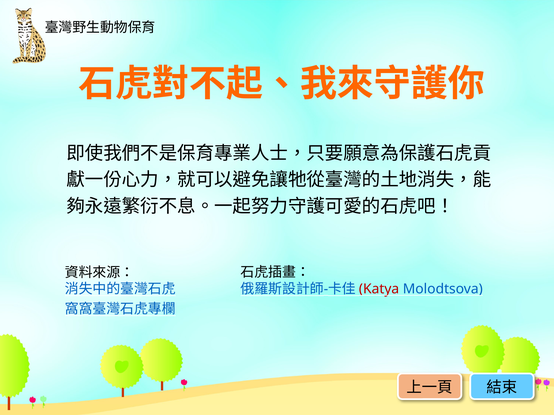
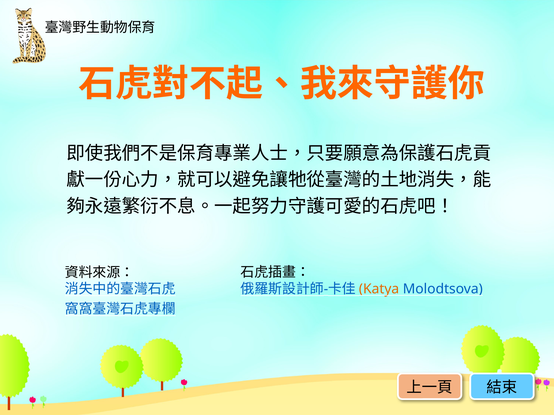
Katya colour: red -> orange (379, 289)
